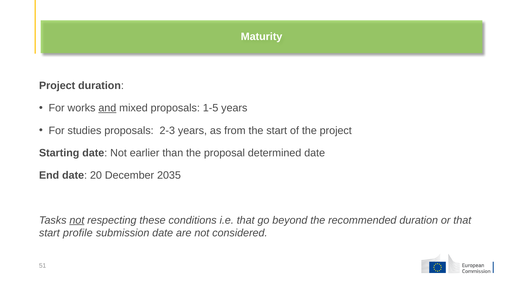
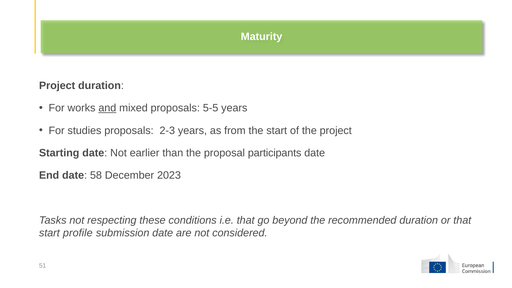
1-5: 1-5 -> 5-5 (211, 108)
determined: determined -> participants (275, 153)
20: 20 -> 58 (96, 175)
2035: 2035 -> 2023 (169, 175)
not underline: present -> none (77, 220)
